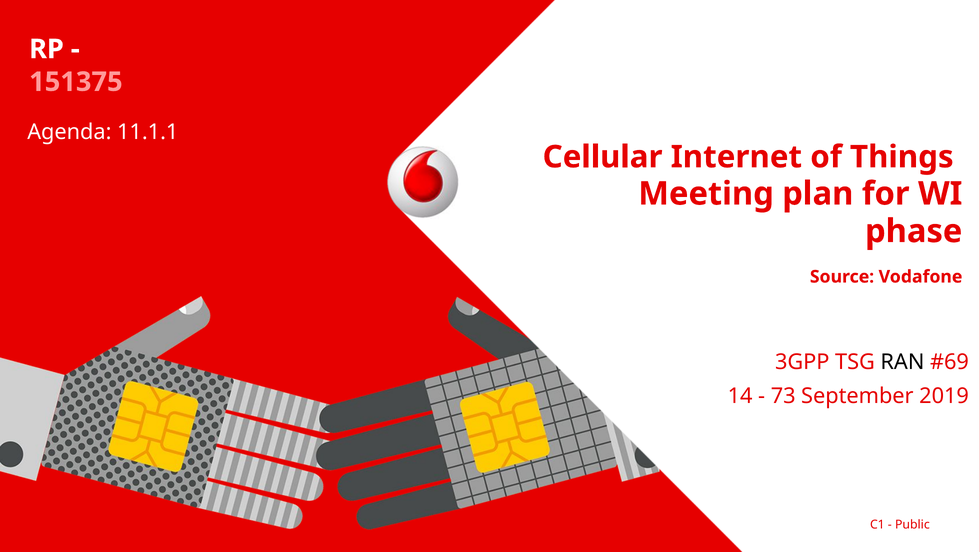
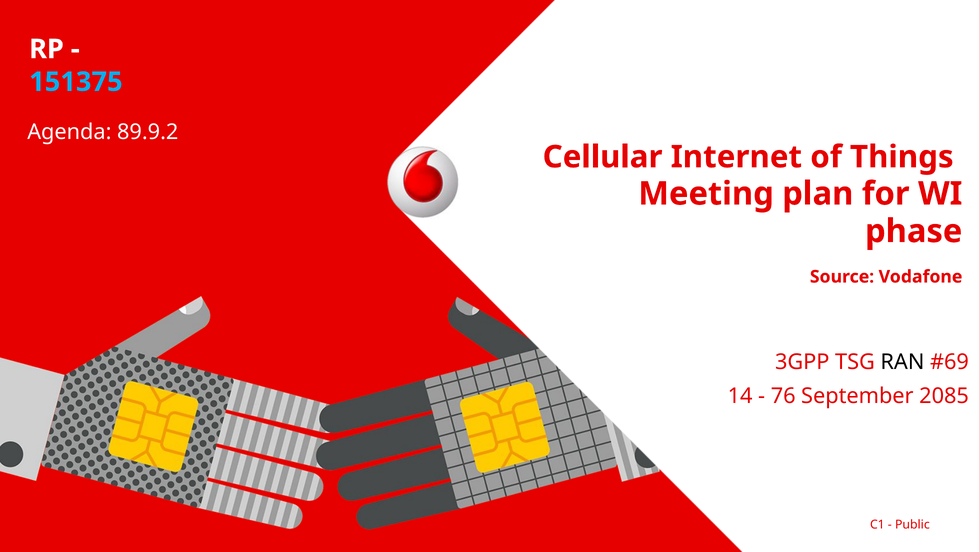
151375 colour: pink -> light blue (76, 82)
11.1.1: 11.1.1 -> 89.9.2 (148, 132)
73: 73 -> 76 (783, 396)
2019: 2019 -> 2085 (944, 396)
